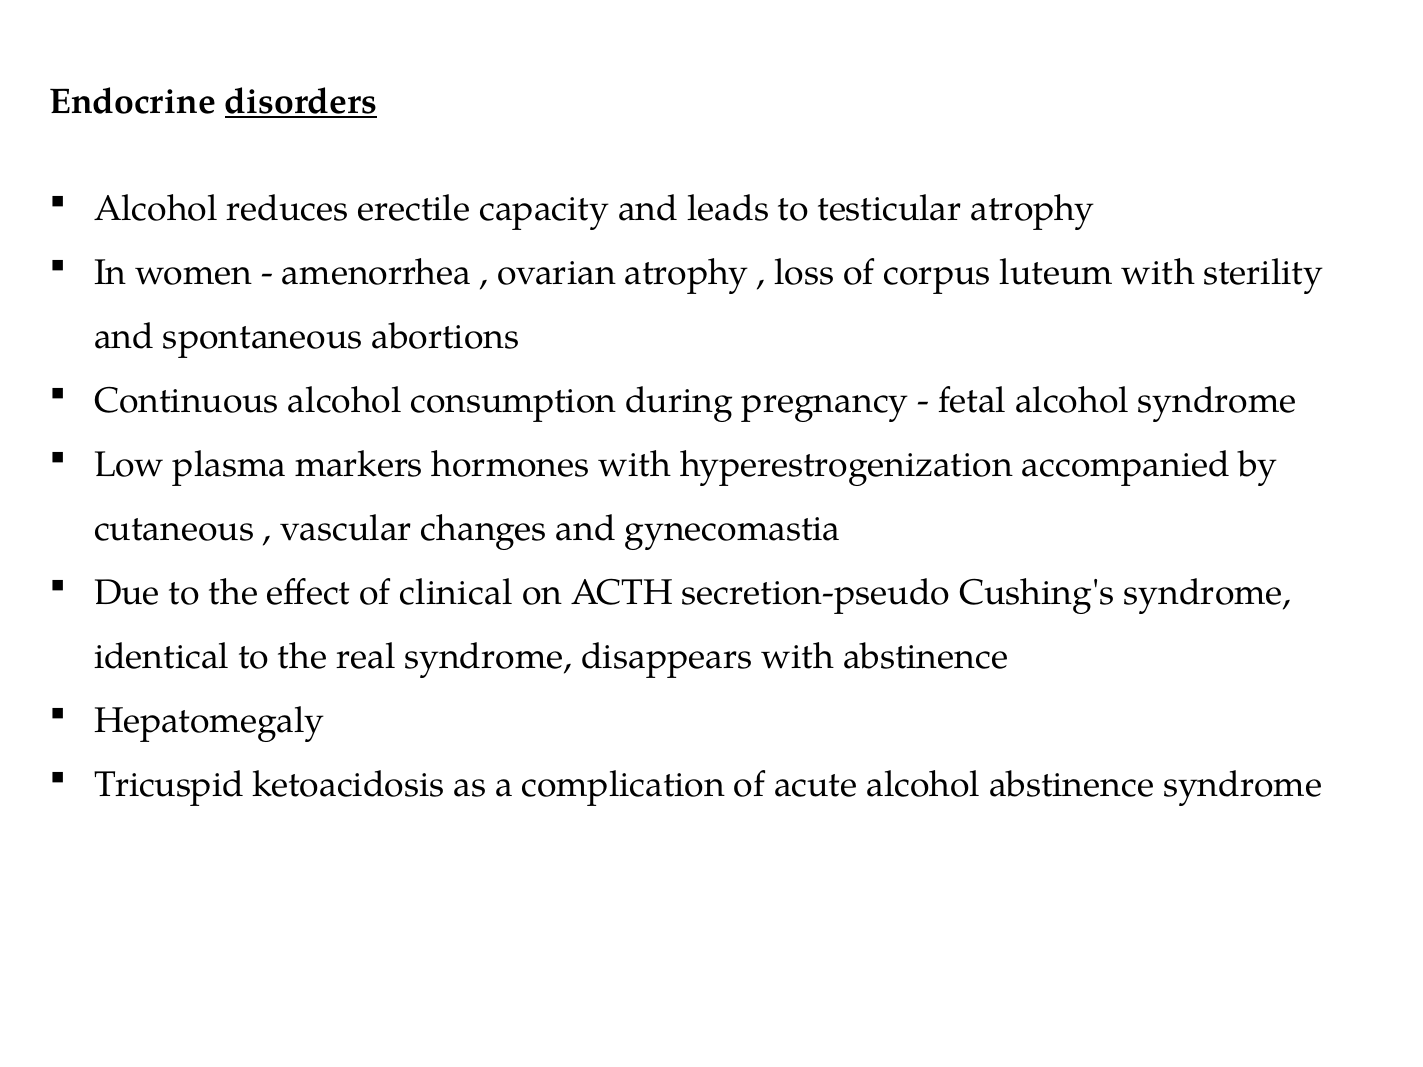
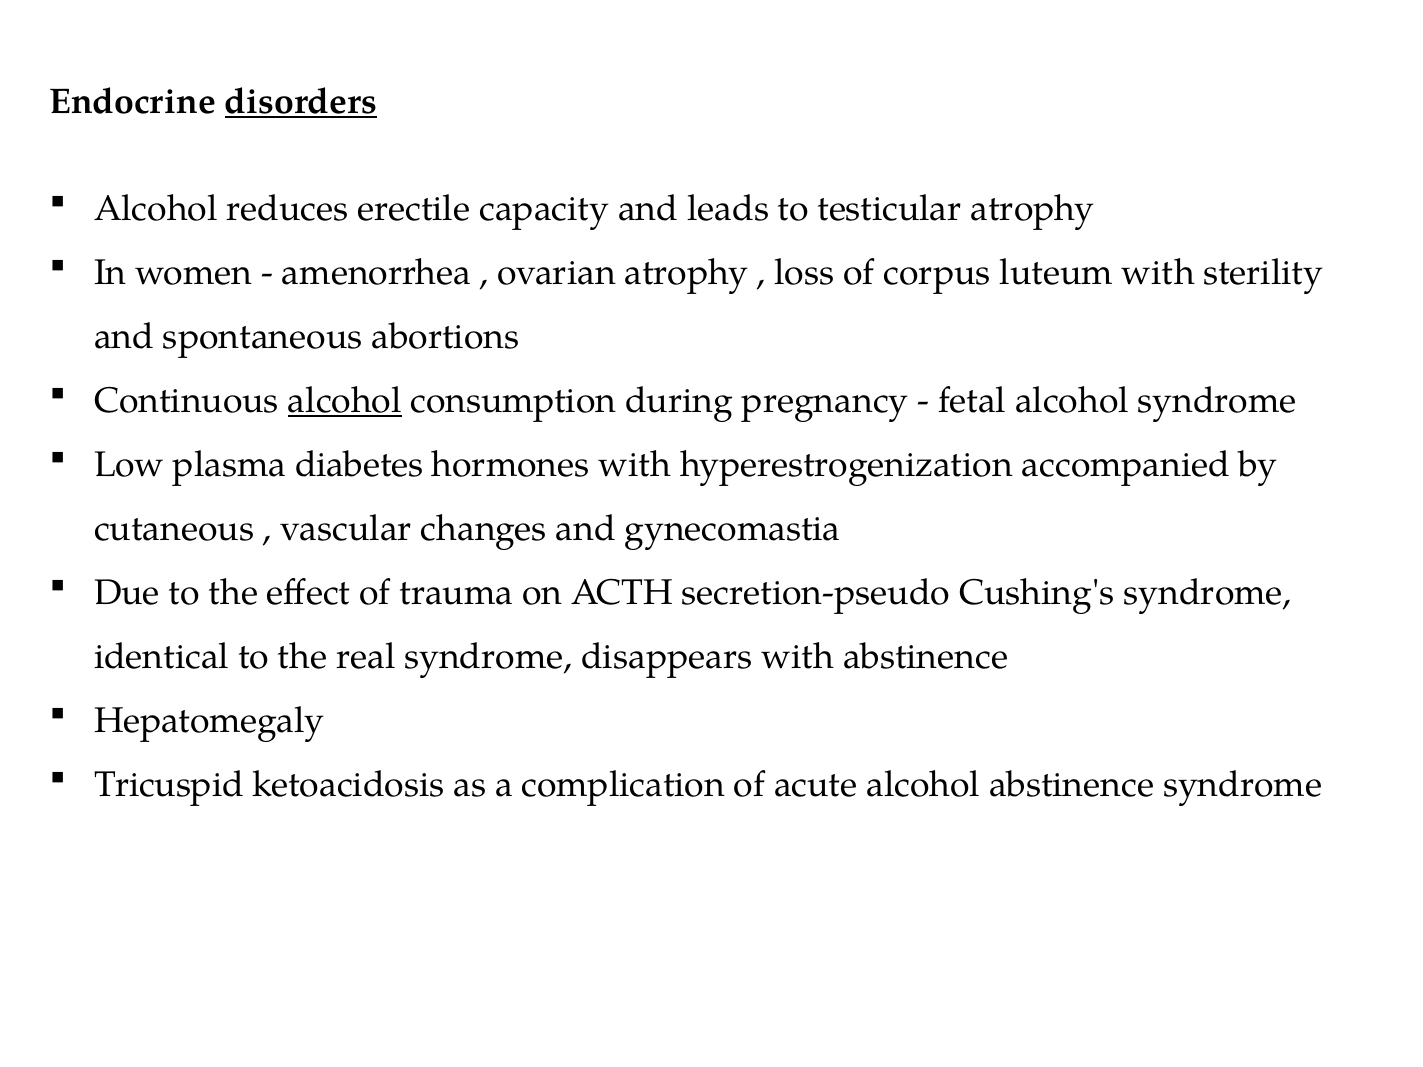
alcohol underline: none -> present (345, 401)
markers: markers -> diabetes (359, 465)
clinical: clinical -> trauma (456, 593)
